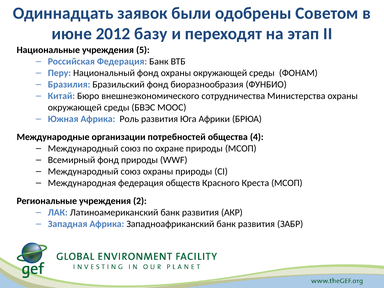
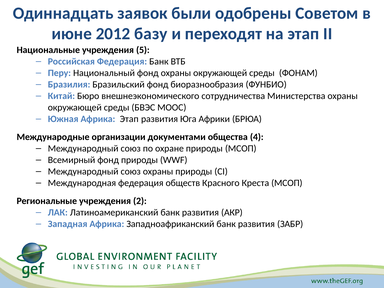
Африка Роль: Роль -> Этап (129, 119)
потребностей: потребностей -> документами (177, 137)
